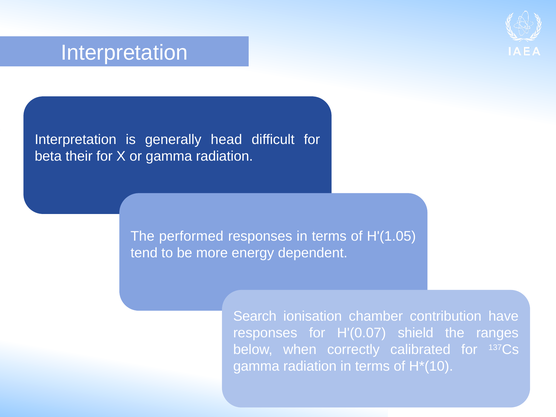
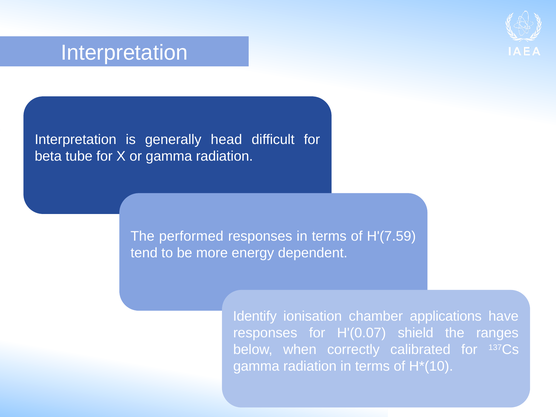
their: their -> tube (79, 156)
H'(1.05: H'(1.05 -> H'(7.59 (391, 236)
Search: Search -> Identify (255, 316)
contribution: contribution -> applications (446, 316)
